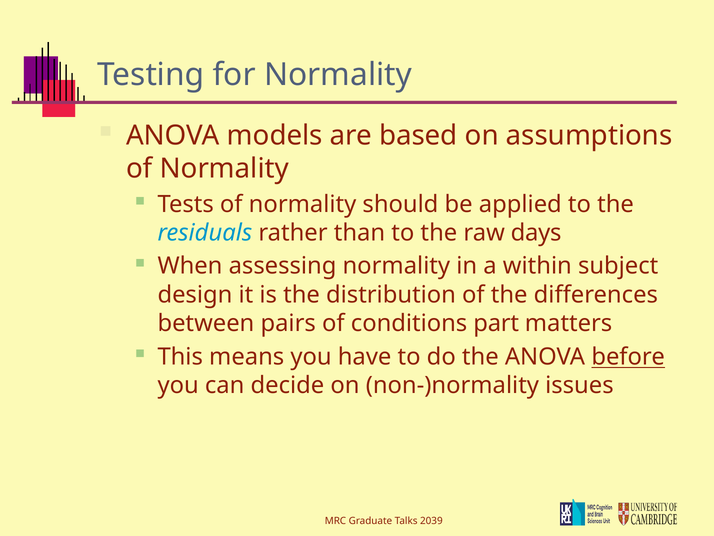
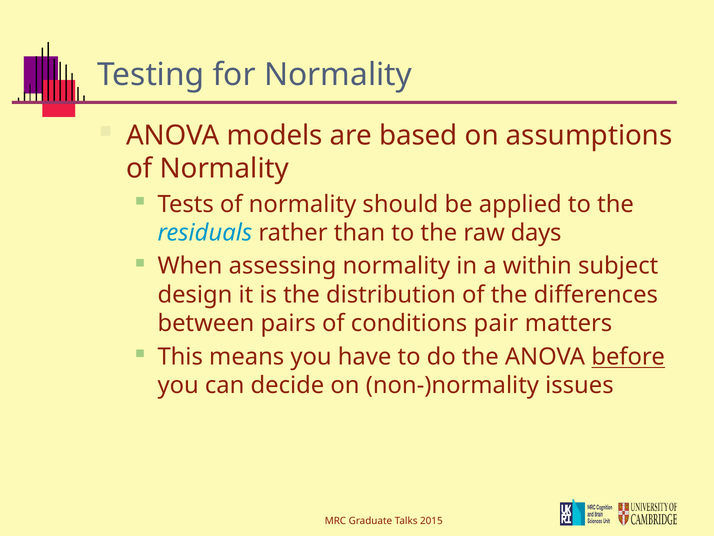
part: part -> pair (496, 323)
2039: 2039 -> 2015 (431, 521)
